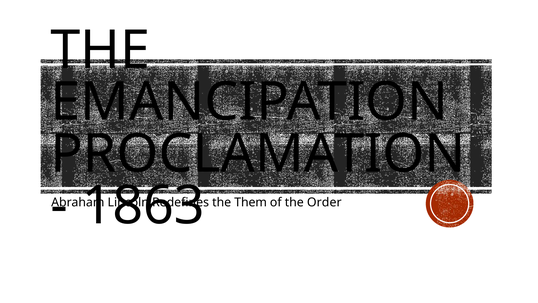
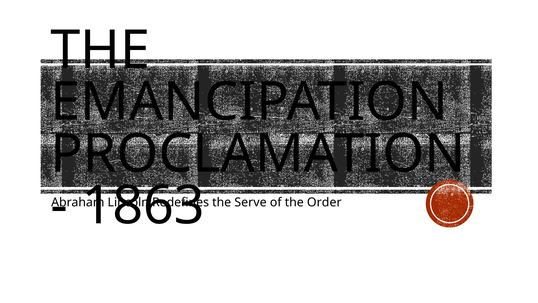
Them: Them -> Serve (251, 202)
